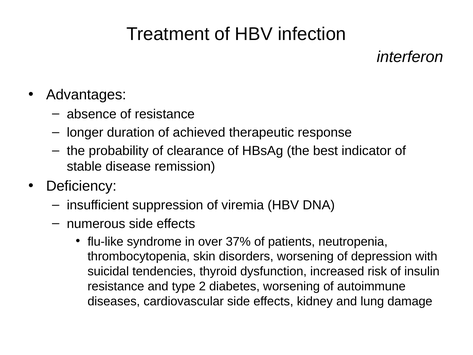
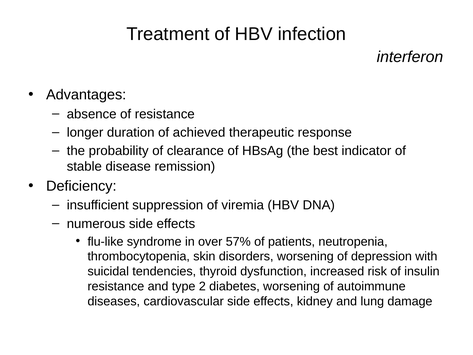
37%: 37% -> 57% (238, 241)
